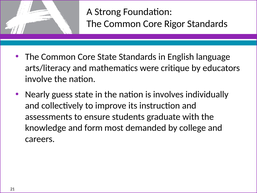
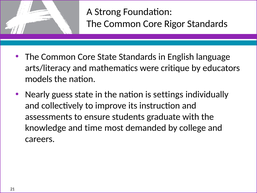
involve: involve -> models (39, 79)
involves: involves -> settings (168, 94)
form: form -> time (93, 128)
